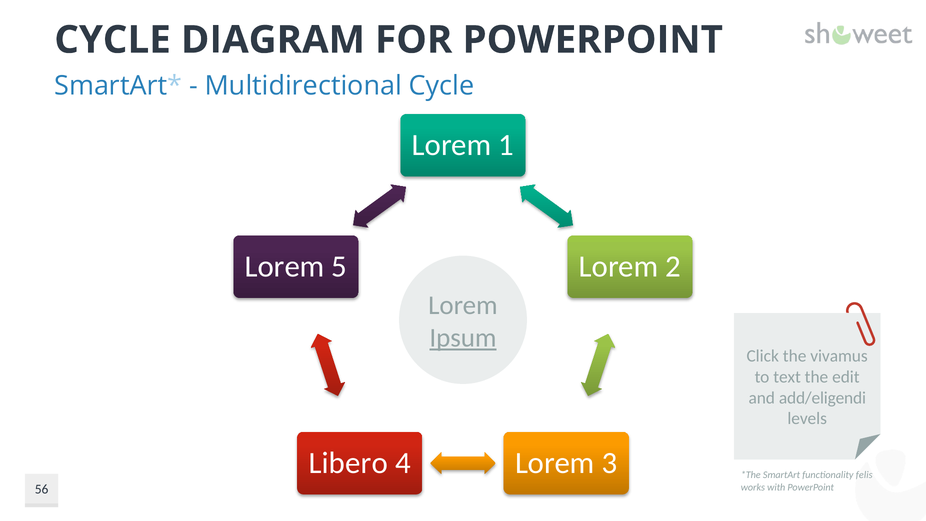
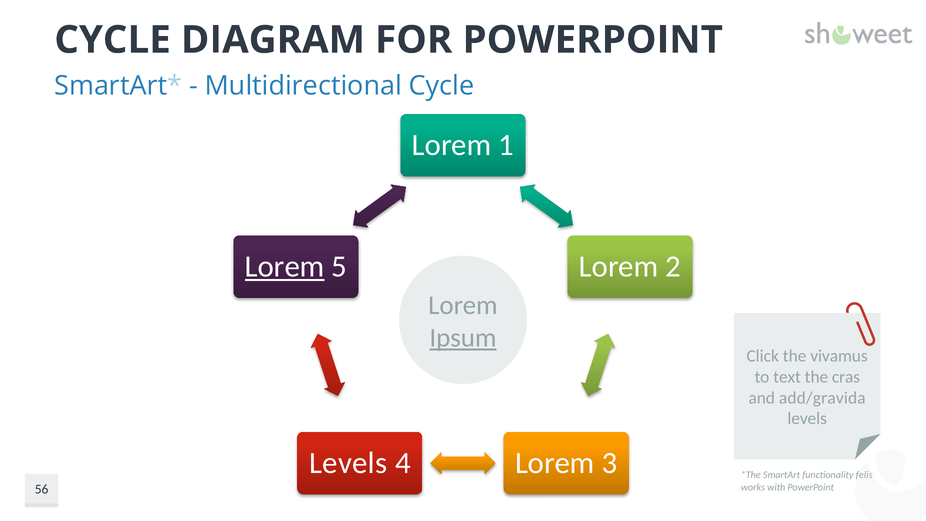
Lorem underline: none -> present (285, 267)
edit: edit -> cras (846, 377)
add/eligendi: add/eligendi -> add/gravida (822, 398)
Libero: Libero -> Levels (348, 463)
